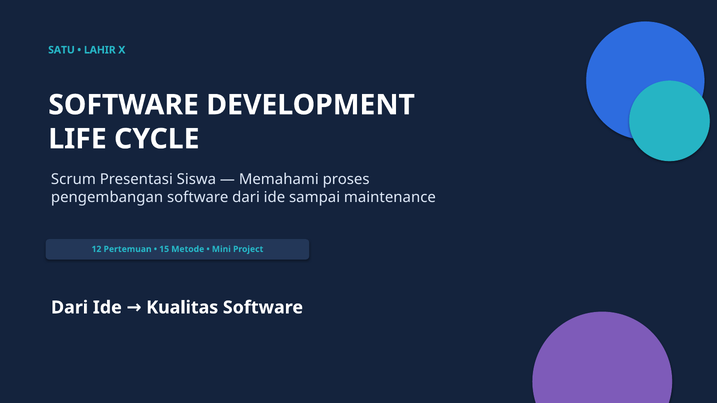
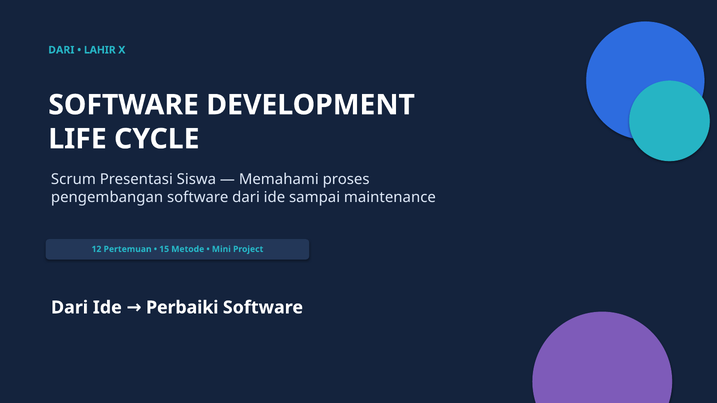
SATU: SATU -> DARI (61, 50)
Kualitas: Kualitas -> Perbaiki (182, 308)
